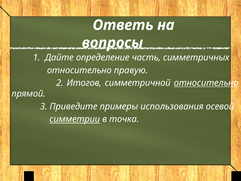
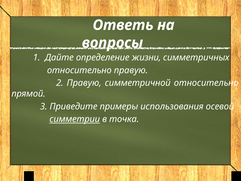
часть: часть -> жизни (146, 57)
2 Итогов: Итогов -> Правую (84, 83)
относительно underline: present -> none (206, 83)
